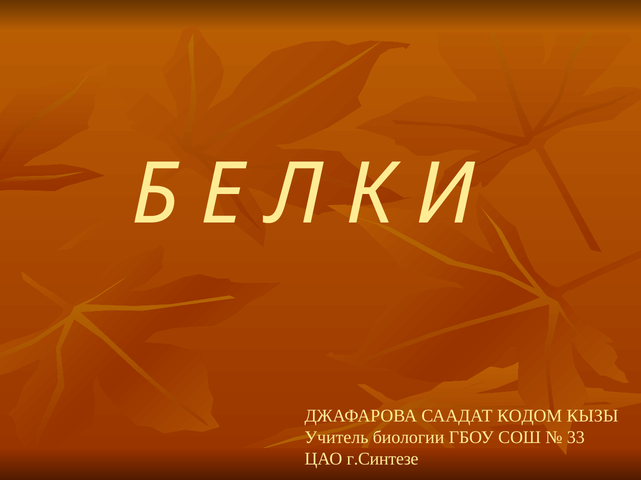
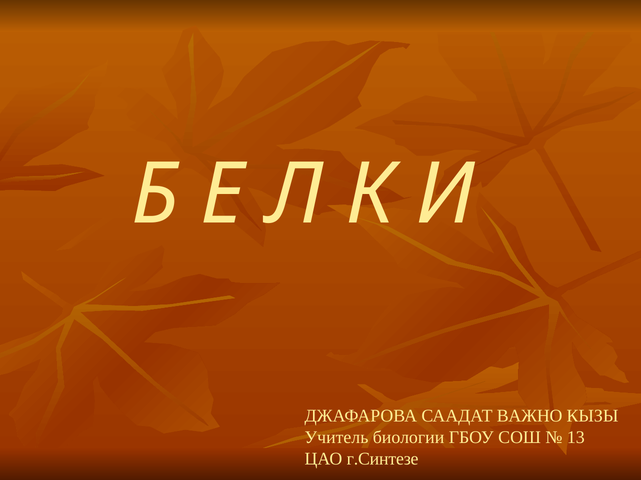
КОДОМ: КОДОМ -> ВАЖНО (530, 417)
33: 33 -> 13 (576, 438)
